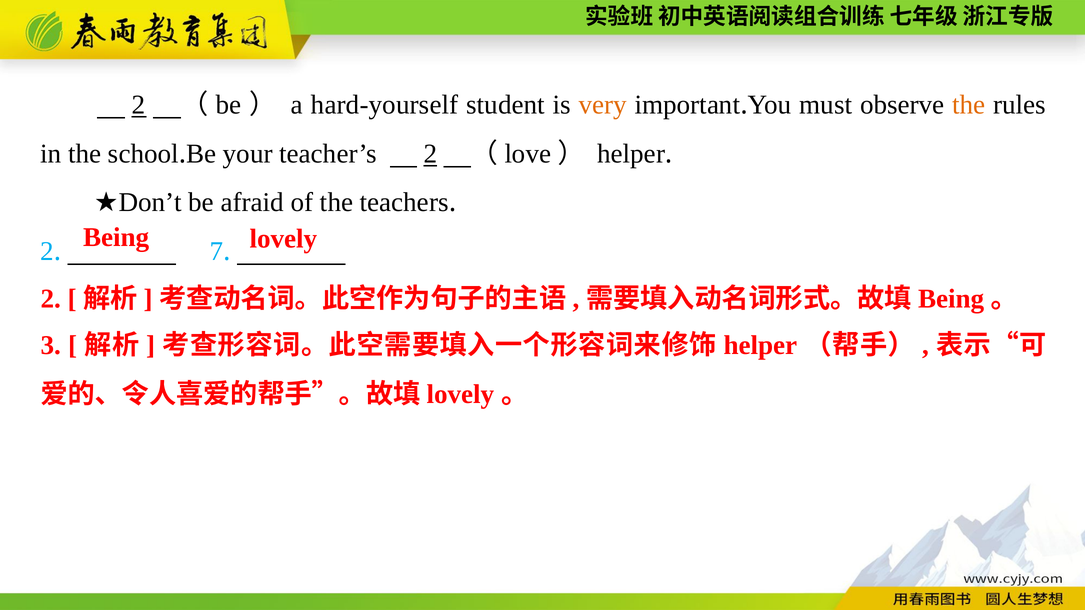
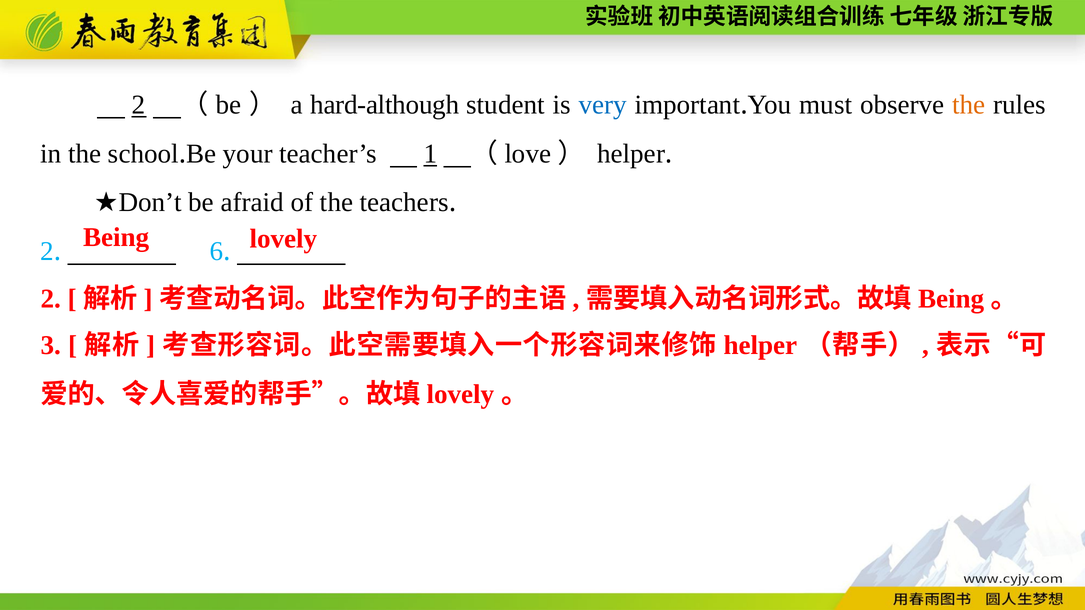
hard-yourself: hard-yourself -> hard-although (385, 105)
very colour: orange -> blue (603, 105)
teacher’s 2: 2 -> 1 (430, 154)
7: 7 -> 6 (216, 251)
